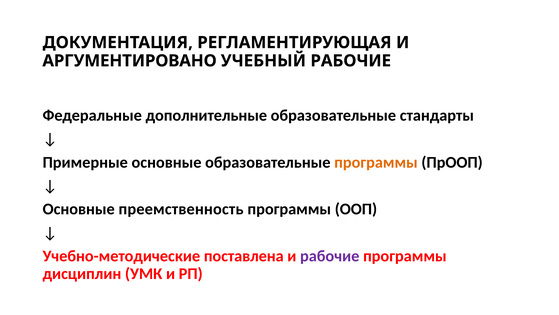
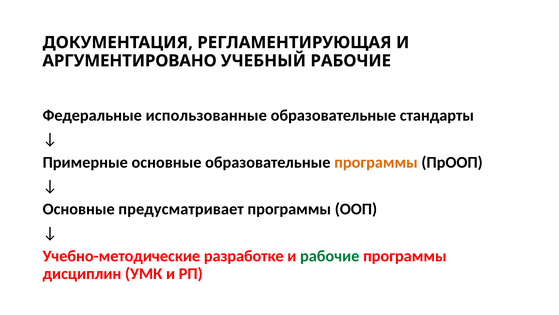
дополнительные: дополнительные -> использованные (206, 115)
преемственность: преемственность -> предусматривает (181, 209)
поставлена: поставлена -> разработке (244, 256)
рабочие colour: purple -> green (330, 256)
